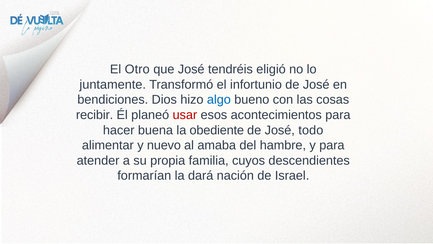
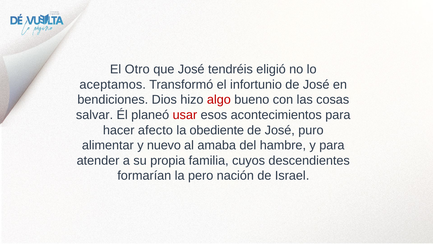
juntamente: juntamente -> aceptamos (113, 84)
algo colour: blue -> red (219, 100)
recibir: recibir -> salvar (95, 115)
buena: buena -> afecto (155, 130)
todo: todo -> puro (311, 130)
dará: dará -> pero (201, 175)
